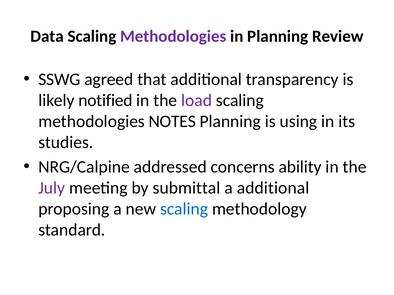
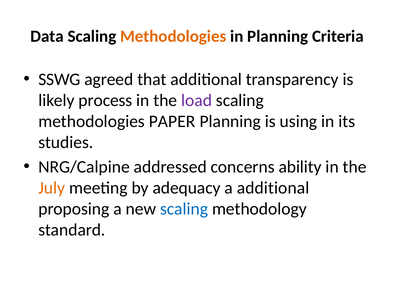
Methodologies colour: purple -> orange (173, 36)
Review: Review -> Criteria (338, 36)
notified: notified -> process (105, 100)
NOTES: NOTES -> PAPER (172, 121)
July colour: purple -> orange (52, 188)
submittal: submittal -> adequacy (187, 188)
